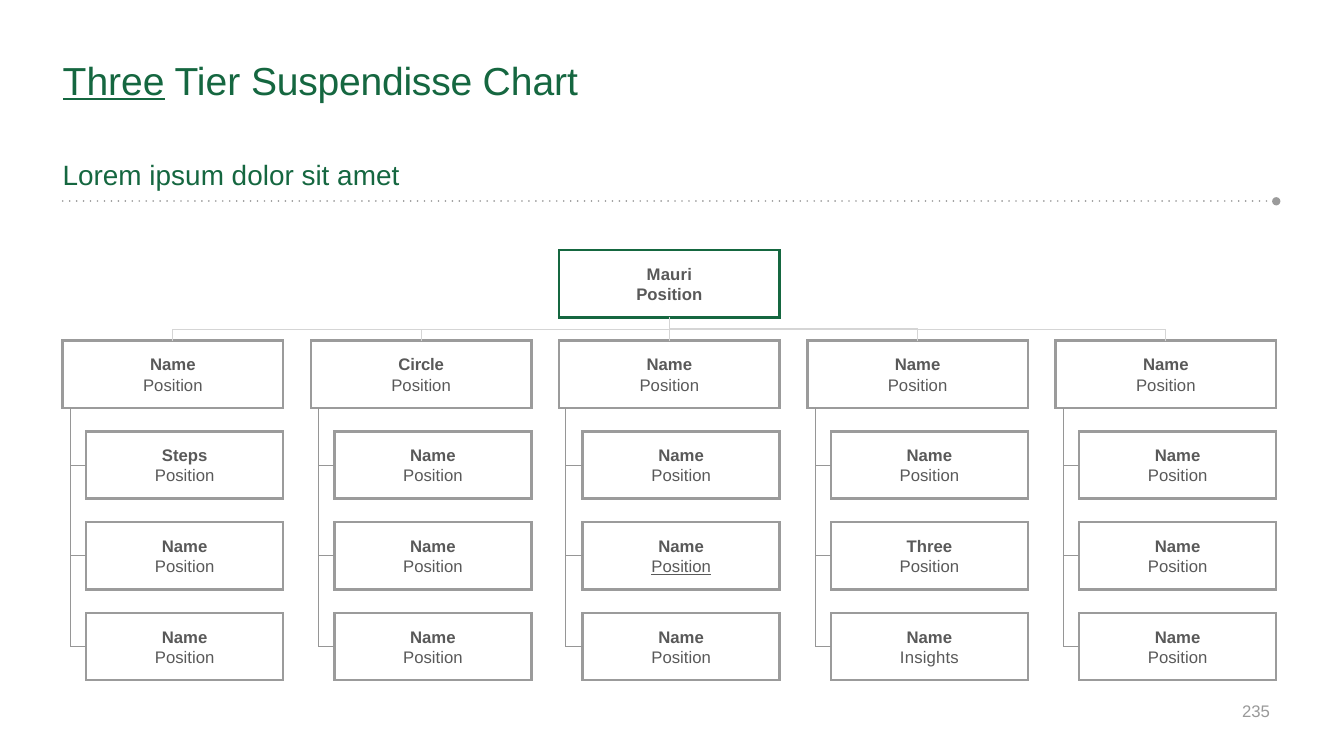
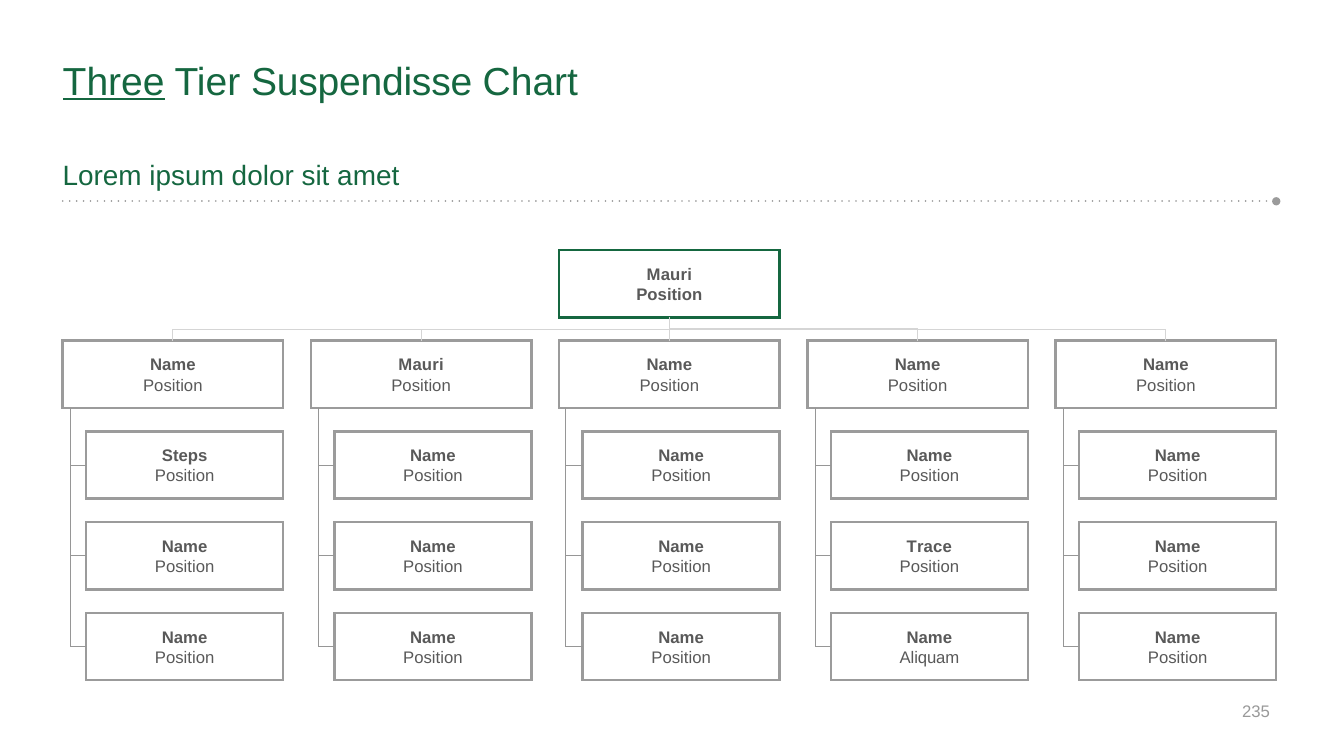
Circle: Circle -> Mauri (421, 366)
Three: Three -> Trace (929, 547)
Position underline: present -> none (681, 567)
Insights: Insights -> Aliquam (930, 658)
